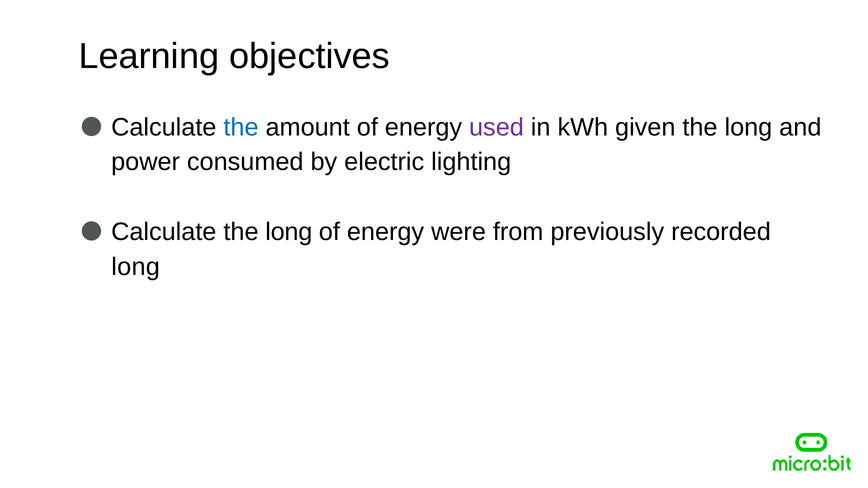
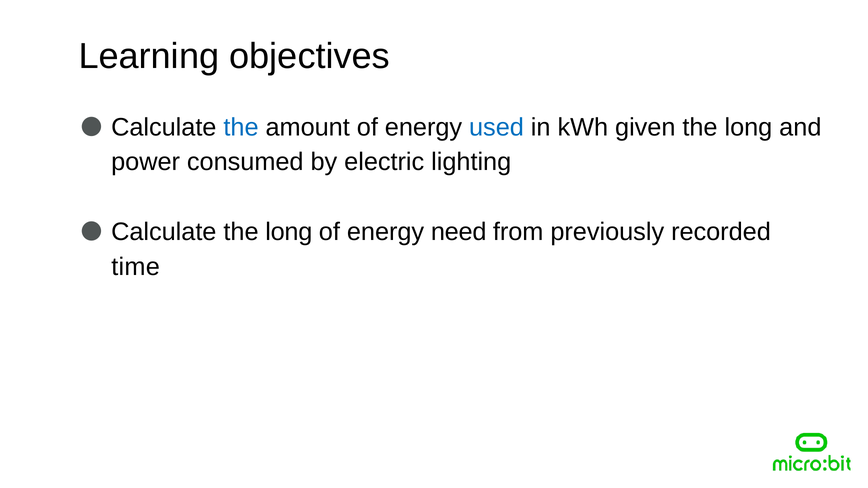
used colour: purple -> blue (496, 127)
were: were -> need (459, 232)
long: long -> time (136, 267)
